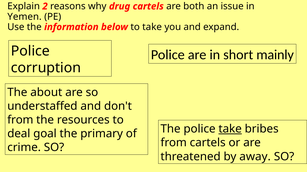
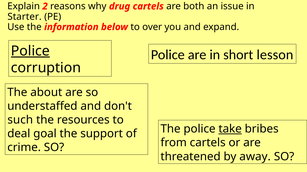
Yemen: Yemen -> Starter (25, 17)
to take: take -> over (152, 27)
Police underline: none -> present (30, 51)
mainly: mainly -> lesson (275, 55)
from: from -> such (20, 120)
primary: primary -> support (102, 134)
